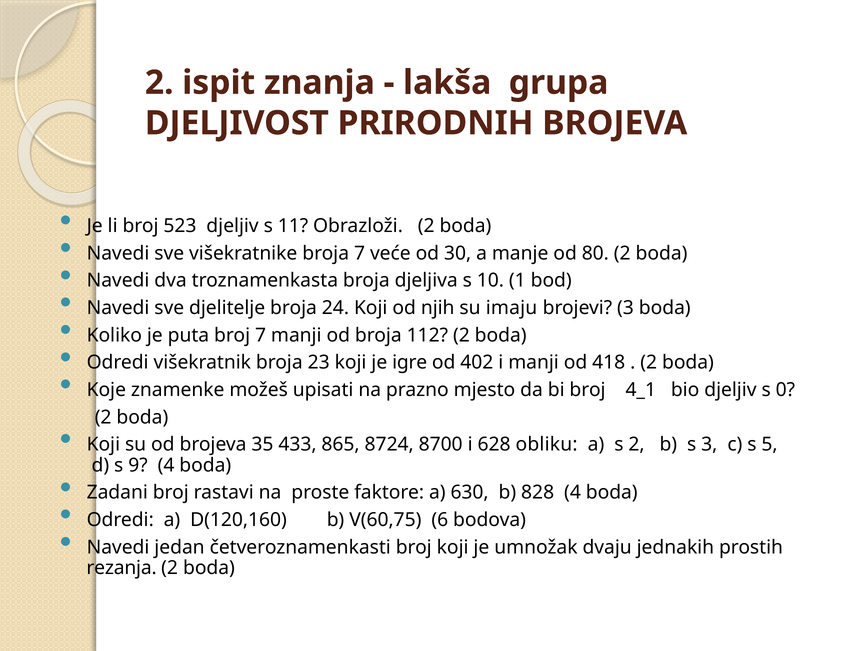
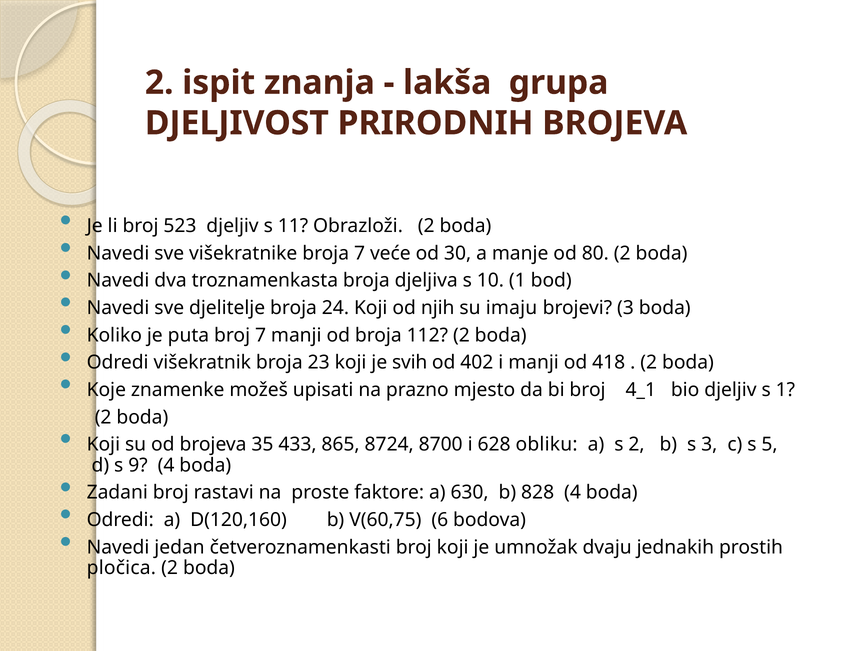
igre: igre -> svih (410, 363)
s 0: 0 -> 1 (785, 390)
rezanja: rezanja -> pločica (121, 568)
